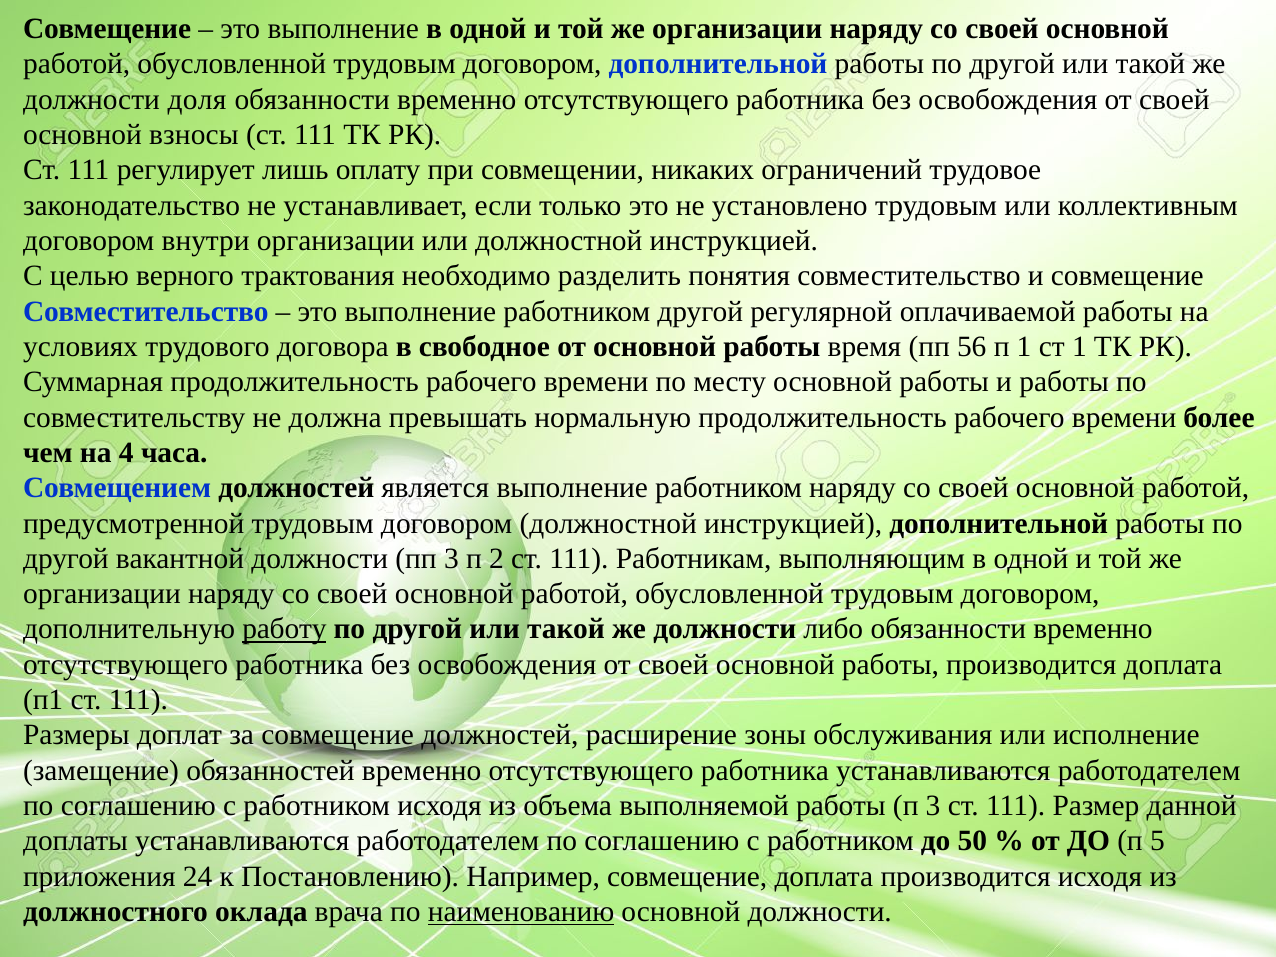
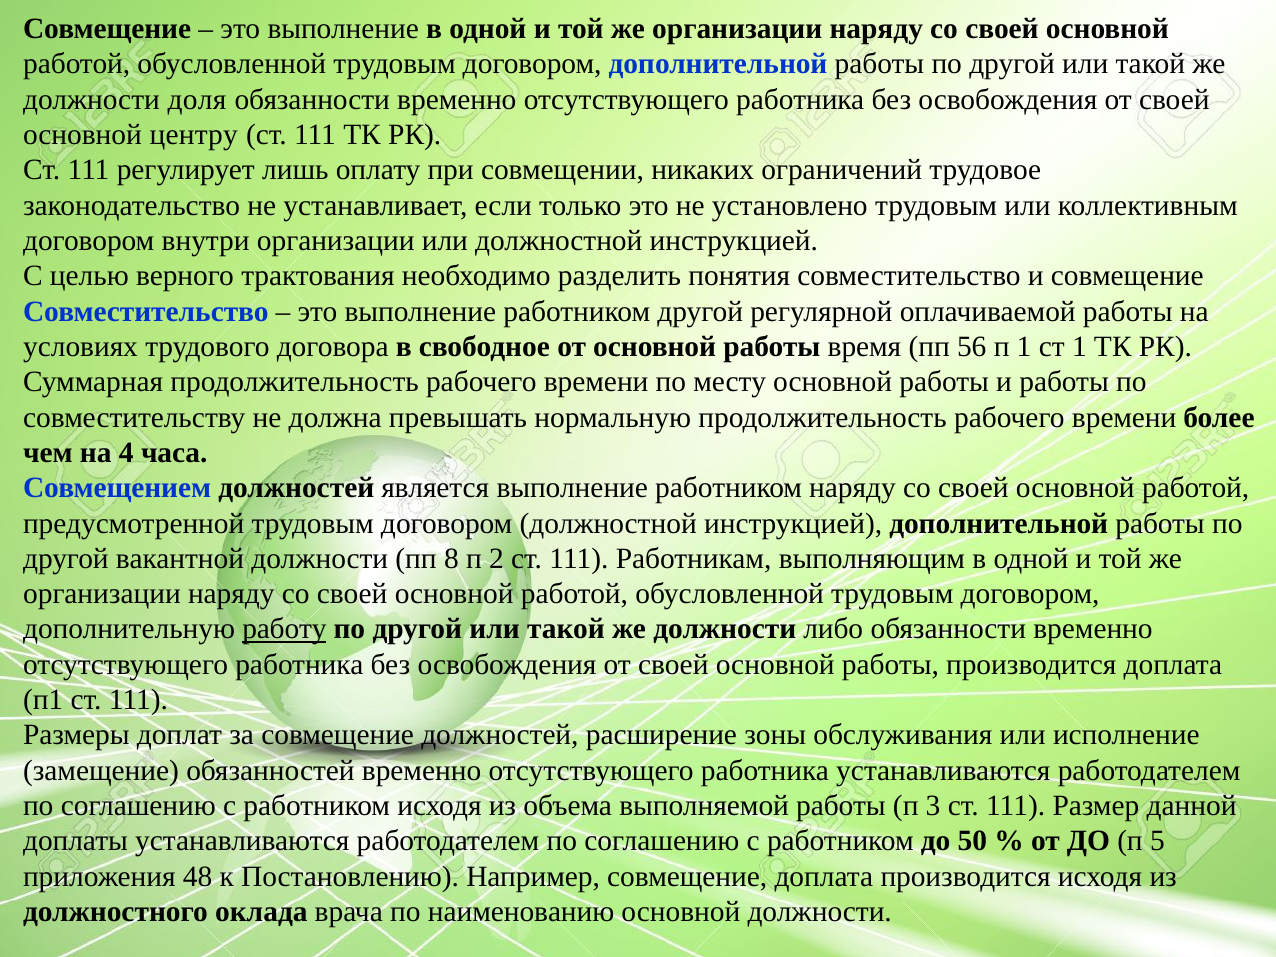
взносы: взносы -> центру (194, 135)
пп 3: 3 -> 8 (451, 559)
24: 24 -> 48 (198, 876)
наименованию underline: present -> none (521, 912)
